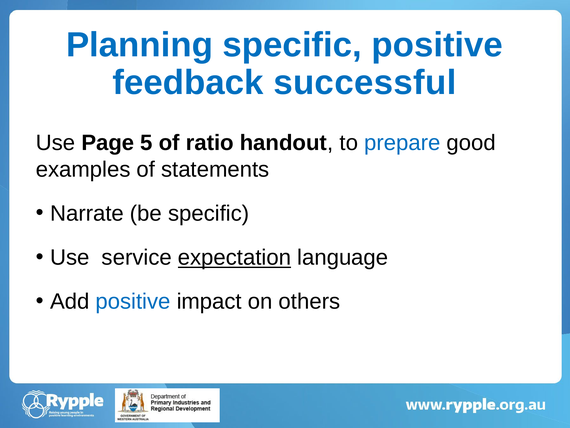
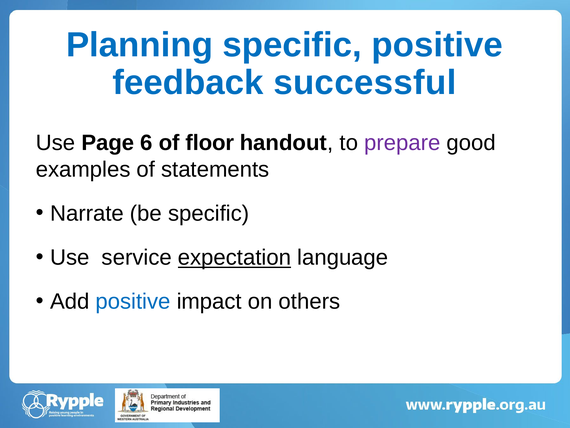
5: 5 -> 6 (146, 143)
ratio: ratio -> floor (210, 143)
prepare colour: blue -> purple (402, 143)
